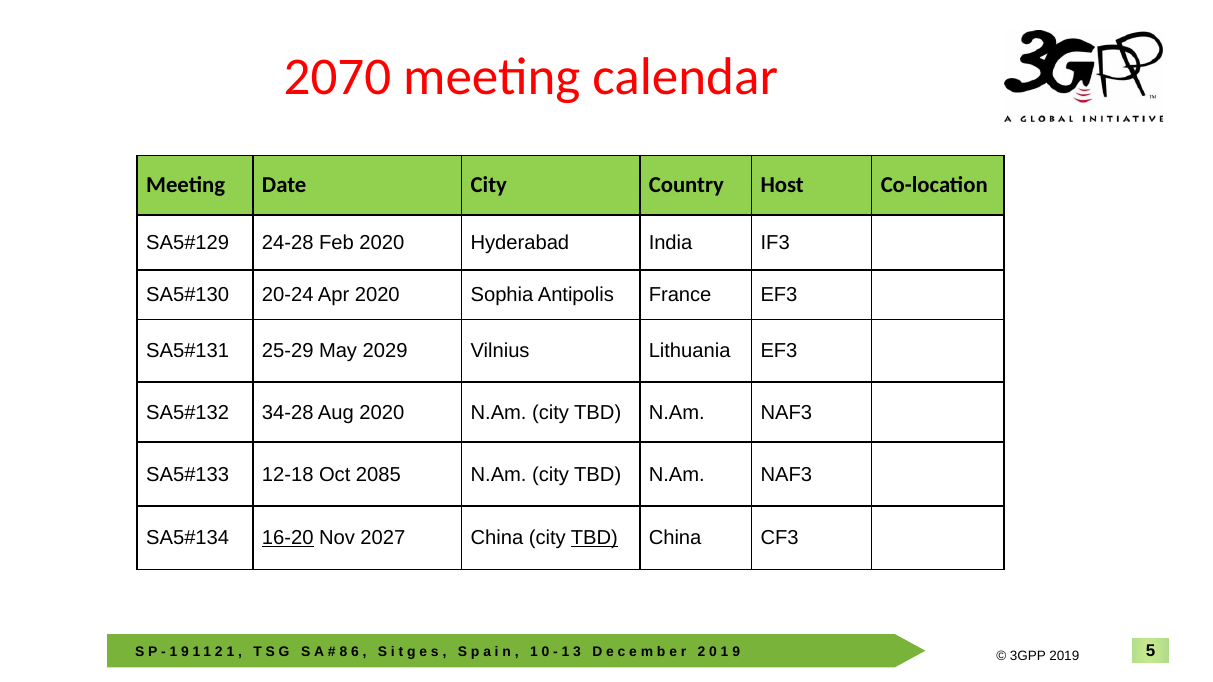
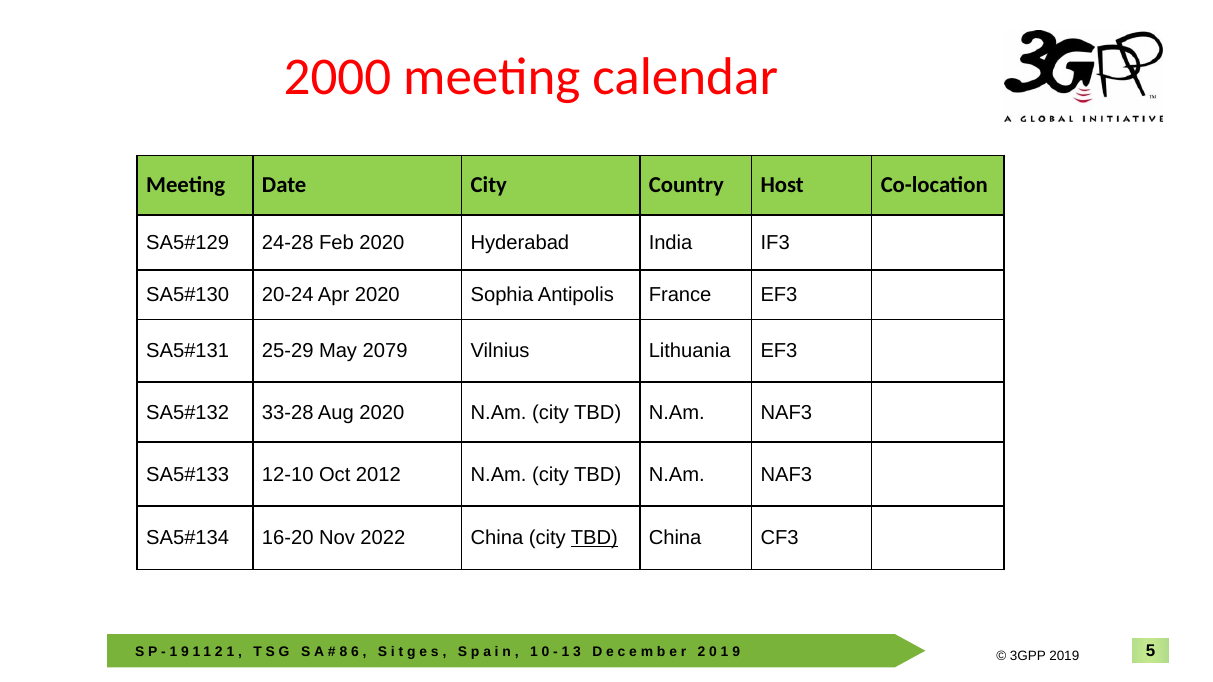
2070: 2070 -> 2000 (337, 77)
2029: 2029 -> 2079 (385, 351)
34-28: 34-28 -> 33-28 (288, 413)
12-18: 12-18 -> 12-10 (288, 475)
Oct 2085: 2085 -> 2012 (378, 475)
16-20 underline: present -> none (288, 538)
2027: 2027 -> 2022 (383, 538)
